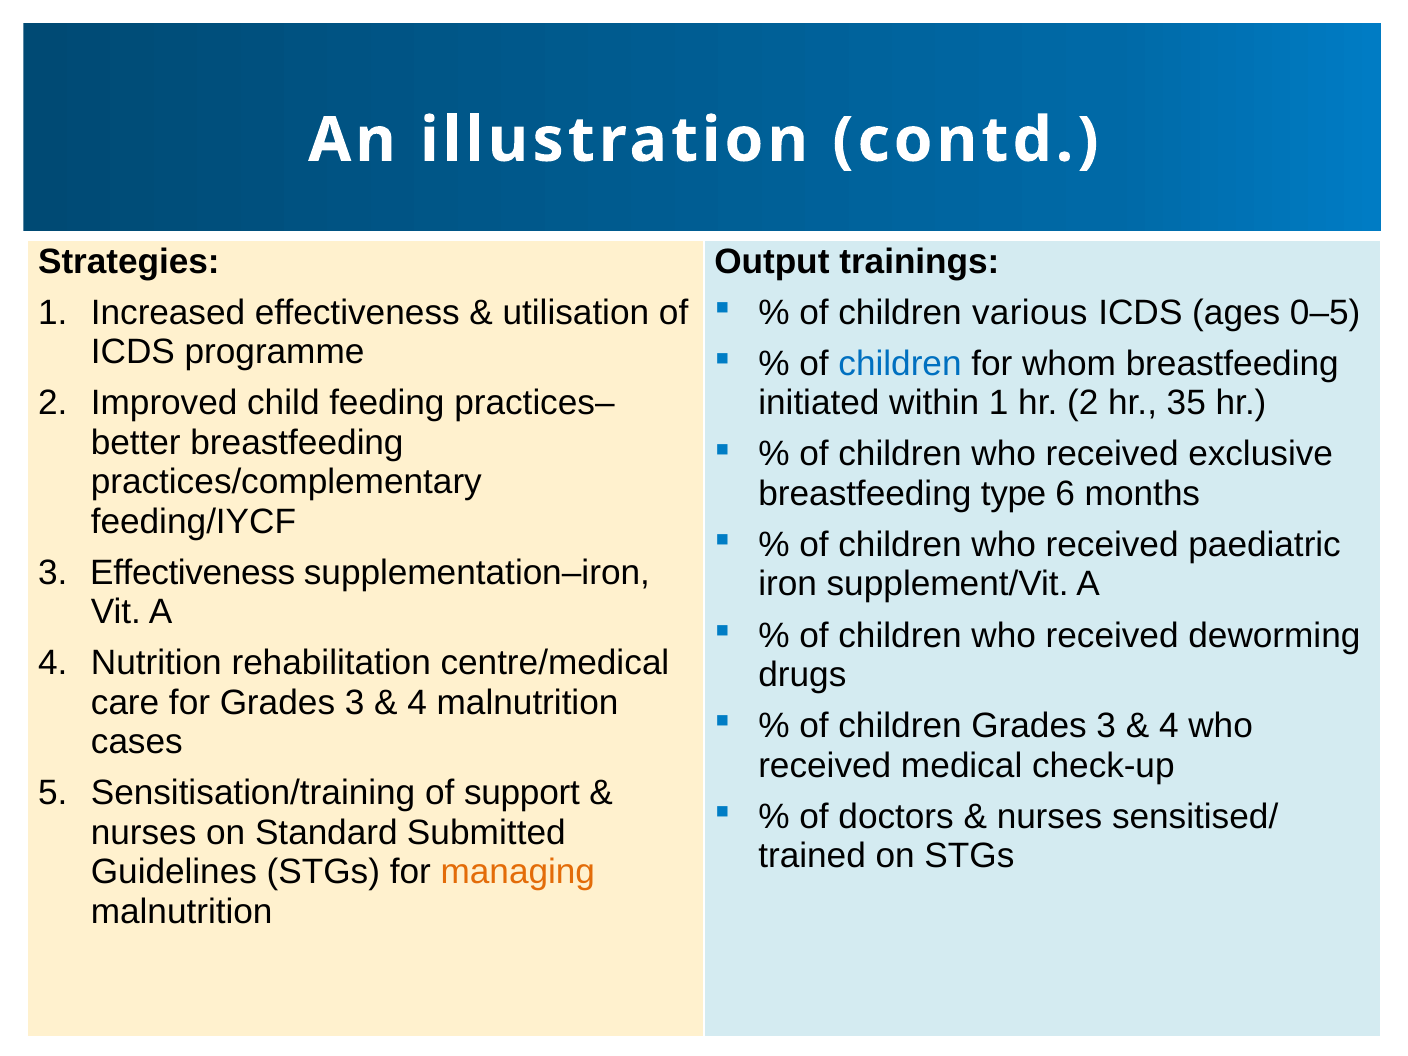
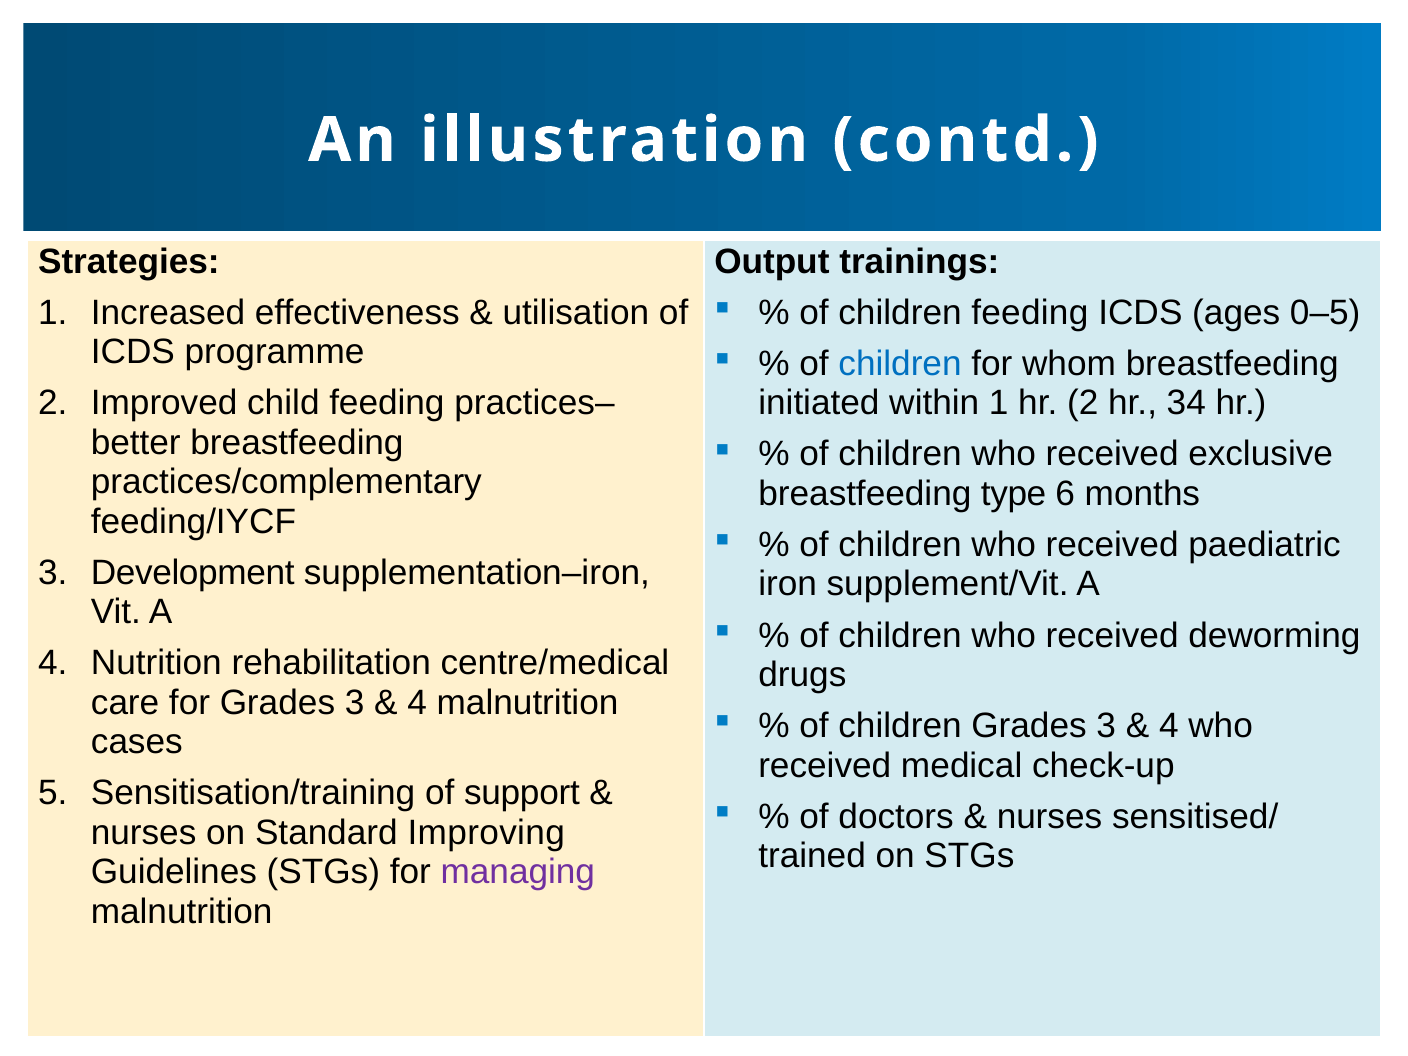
children various: various -> feeding (1030, 313)
35: 35 -> 34 (1186, 403)
3 Effectiveness: Effectiveness -> Development (193, 573)
Submitted: Submitted -> Improving (486, 833)
managing colour: orange -> purple (518, 872)
